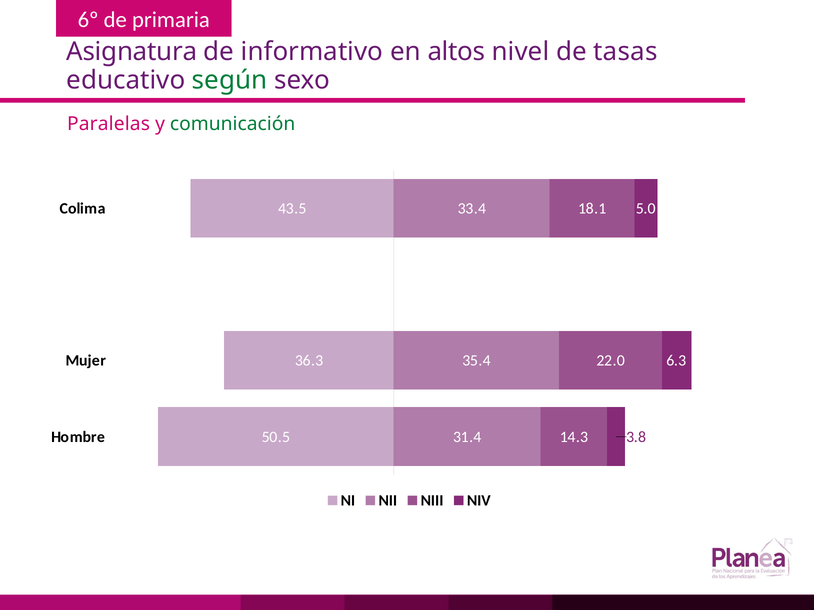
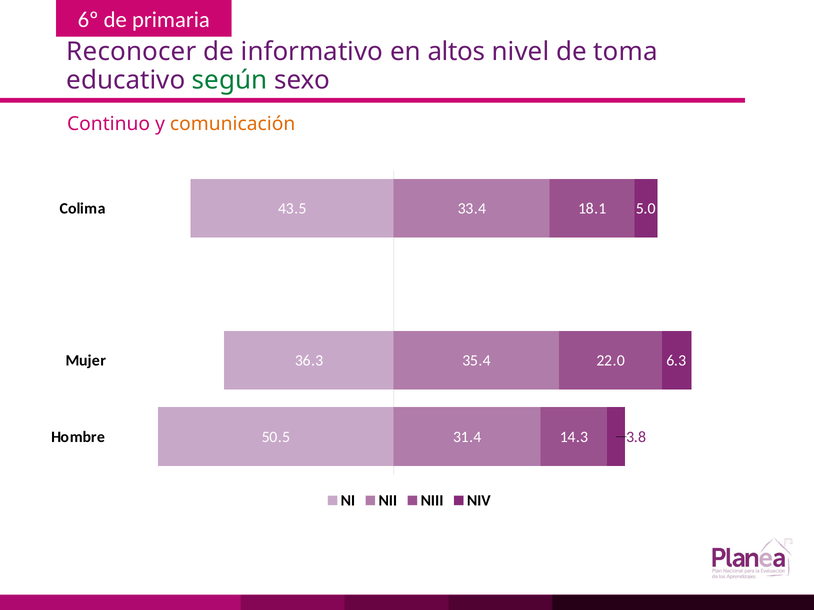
Asignatura: Asignatura -> Reconocer (131, 52)
tasas: tasas -> toma (626, 52)
Paralelas: Paralelas -> Continuo (109, 124)
comunicación colour: green -> orange (233, 124)
